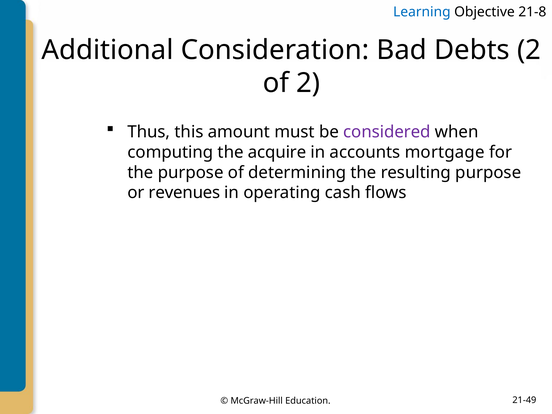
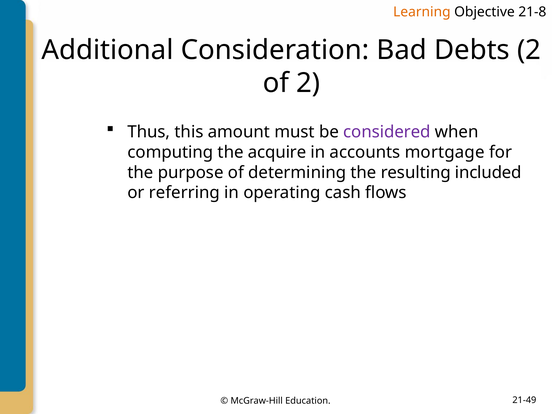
Learning colour: blue -> orange (422, 12)
resulting purpose: purpose -> included (488, 173)
revenues: revenues -> referring (184, 193)
